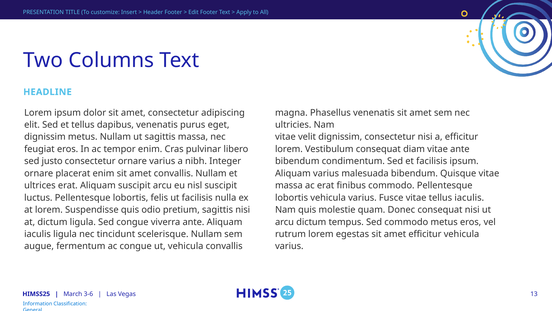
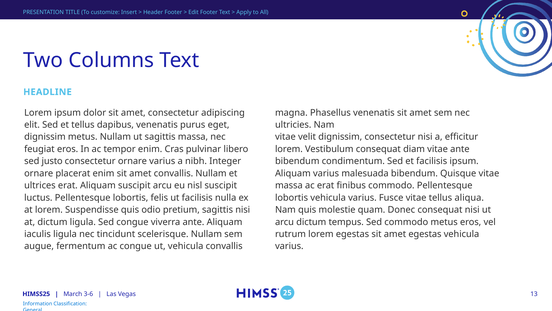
tellus iaculis: iaculis -> aliqua (469, 197)
amet efficitur: efficitur -> egestas (425, 234)
